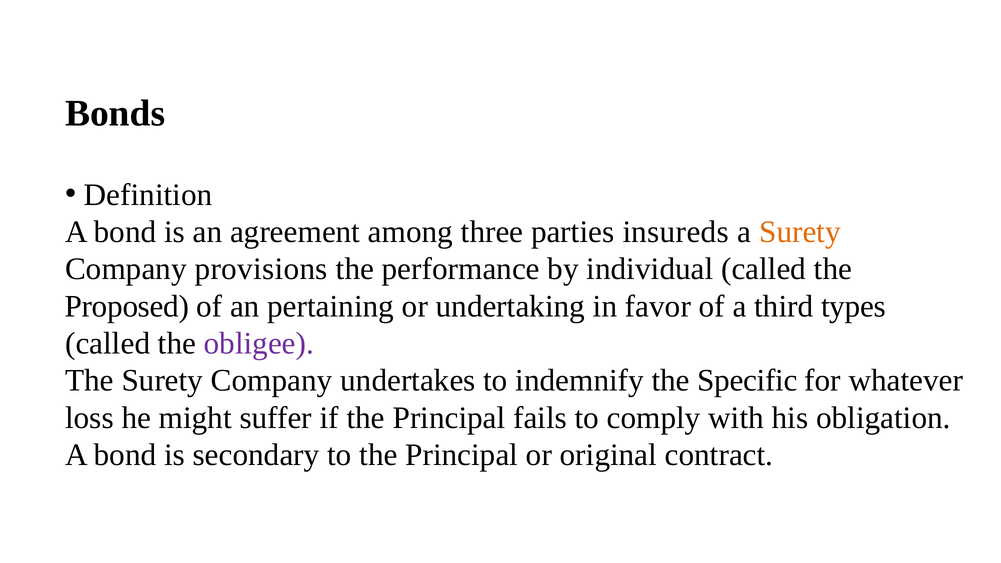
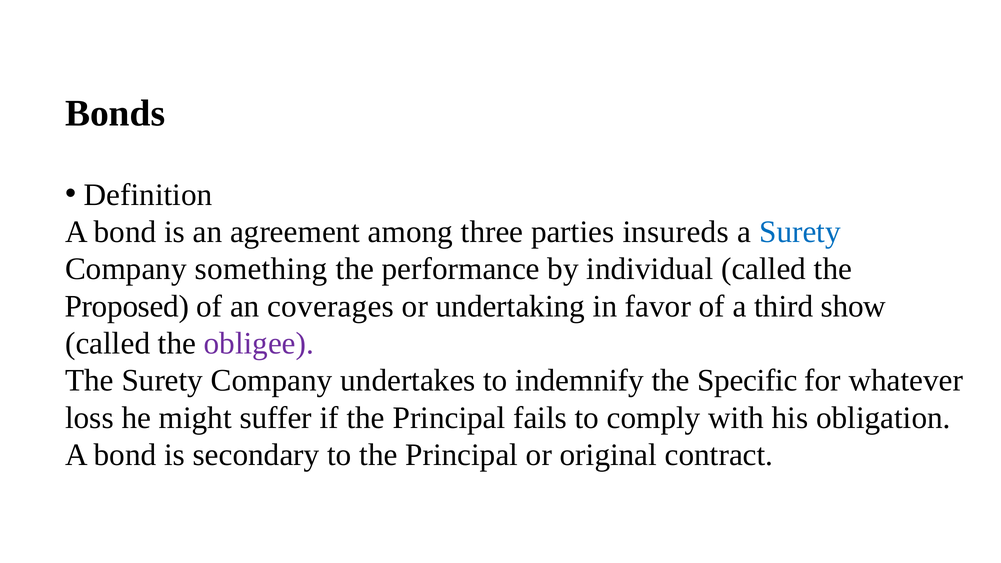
Surety colour: orange -> blue (800, 232)
provisions: provisions -> something (261, 269)
pertaining: pertaining -> coverages (331, 306)
types: types -> show (853, 306)
